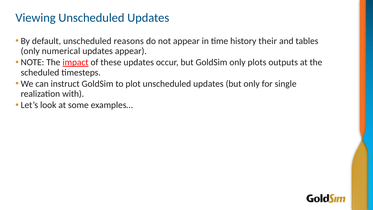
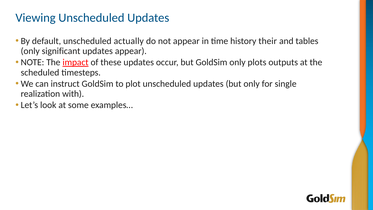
reasons: reasons -> actually (129, 41)
numerical: numerical -> significant (61, 51)
